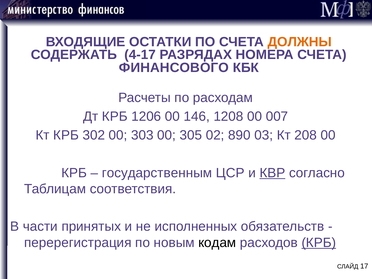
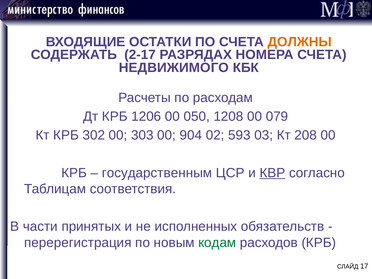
4-17: 4-17 -> 2-17 (140, 55)
ФИНАНСОВОГО: ФИНАНСОВОГО -> НЕДВИЖИМОГО (174, 68)
146: 146 -> 050 (197, 116)
007: 007 -> 079 (277, 116)
305: 305 -> 904 (191, 135)
890: 890 -> 593 (239, 135)
кодам colour: black -> green (217, 243)
КРБ underline: present -> none (319, 243)
